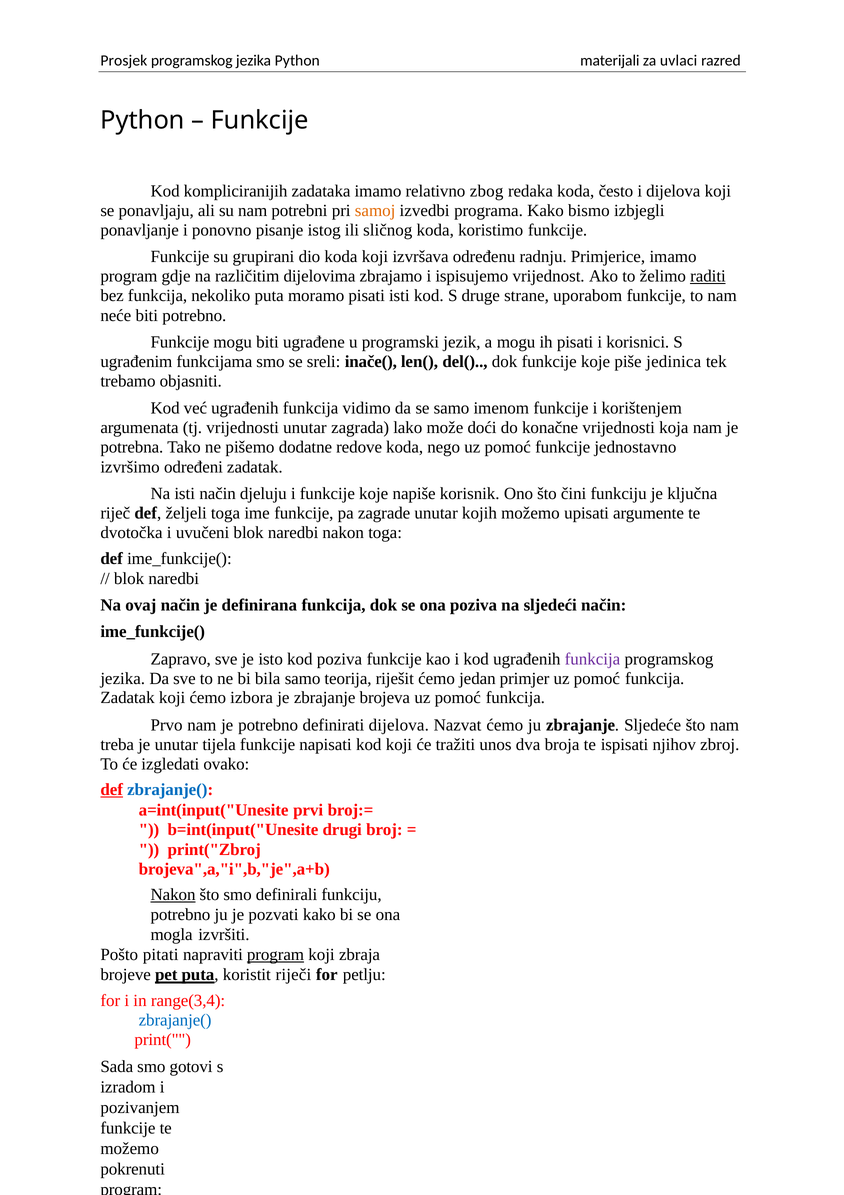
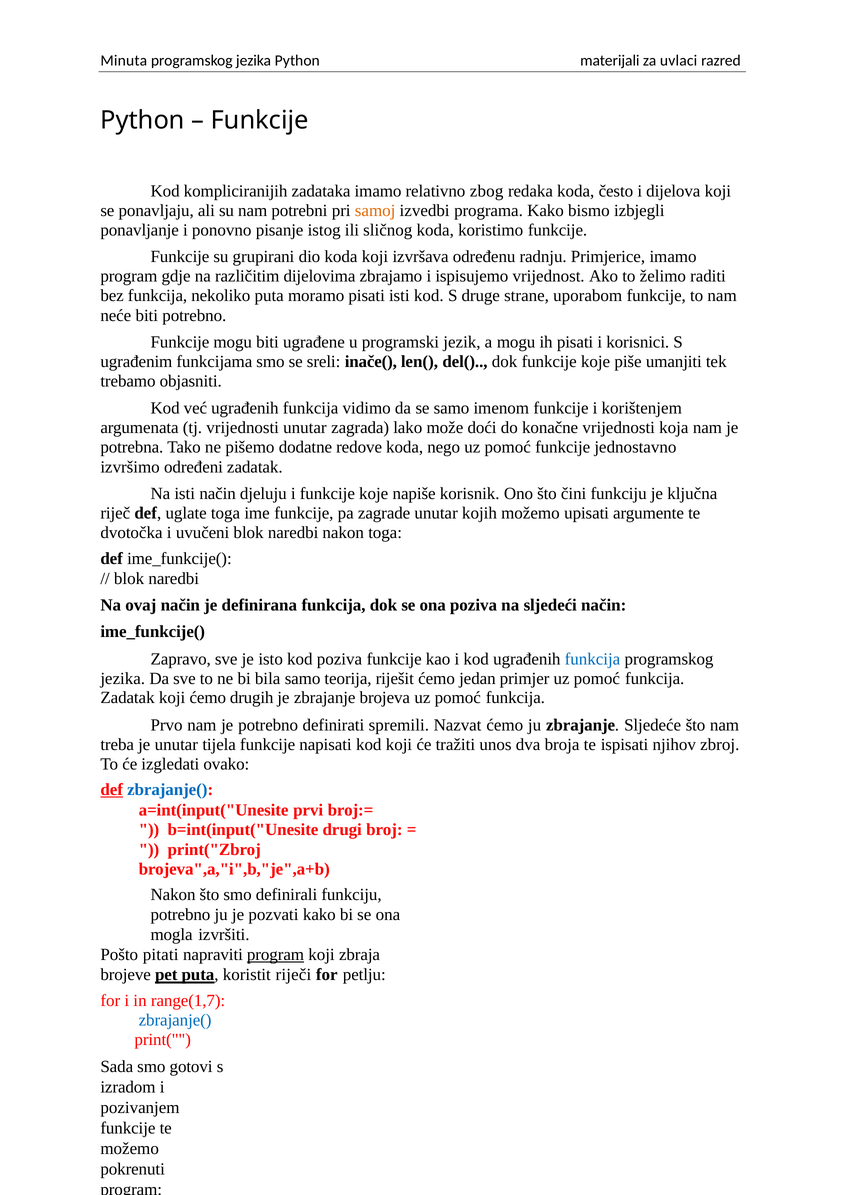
Prosjek: Prosjek -> Minuta (124, 61)
raditi underline: present -> none (708, 276)
jedinica: jedinica -> umanjiti (674, 362)
željeli: željeli -> uglate (186, 513)
funkcija colour: purple -> blue (592, 659)
izbora: izbora -> drugih (252, 697)
definirati dijelova: dijelova -> spremili (399, 725)
Nakon underline: present -> none (173, 894)
range(3,4: range(3,4 -> range(1,7 (188, 1000)
